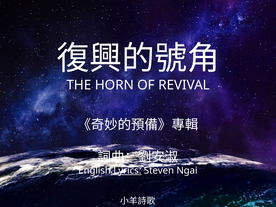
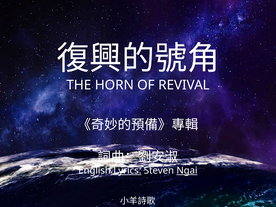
Ngai underline: none -> present (187, 171)
